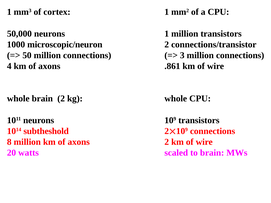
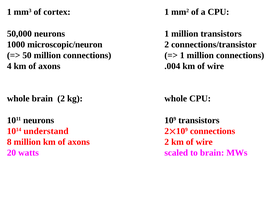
3: 3 -> 1 (182, 55)
.861: .861 -> .004 (172, 66)
subtheshold: subtheshold -> understand (46, 131)
